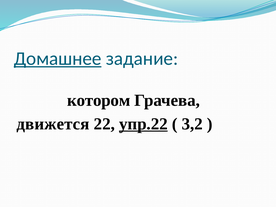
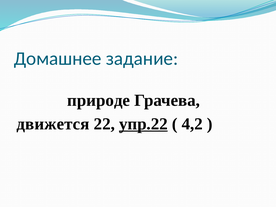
Домашнее underline: present -> none (58, 59)
котором: котором -> природе (99, 100)
3,2: 3,2 -> 4,2 (192, 124)
